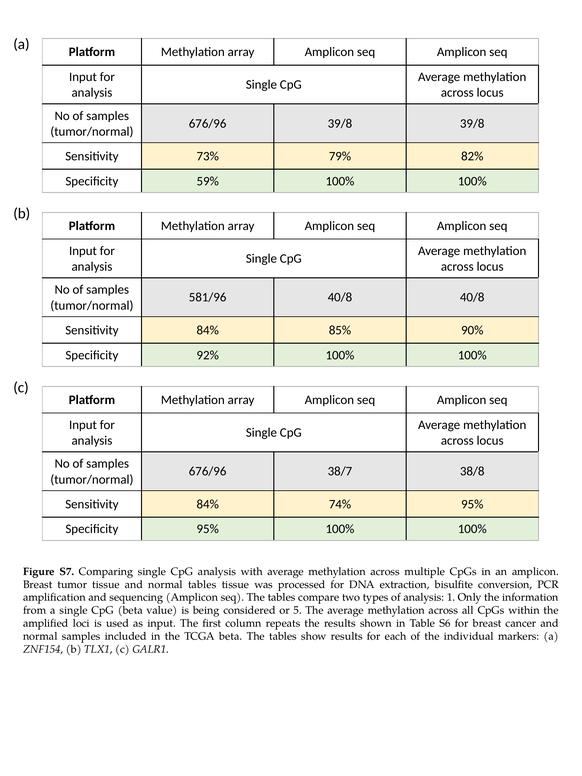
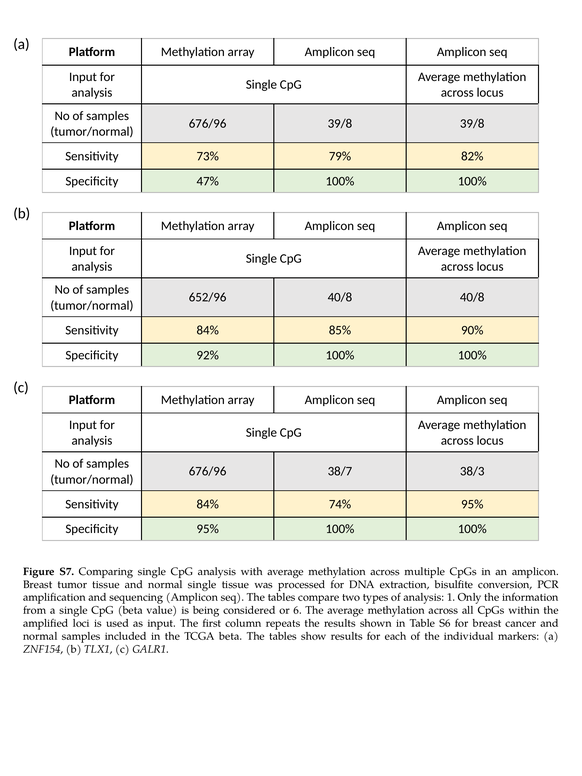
59%: 59% -> 47% (208, 181)
581/96: 581/96 -> 652/96 (208, 297)
38/8: 38/8 -> 38/3 (472, 471)
normal tables: tables -> single (202, 584)
5: 5 -> 6 (298, 610)
